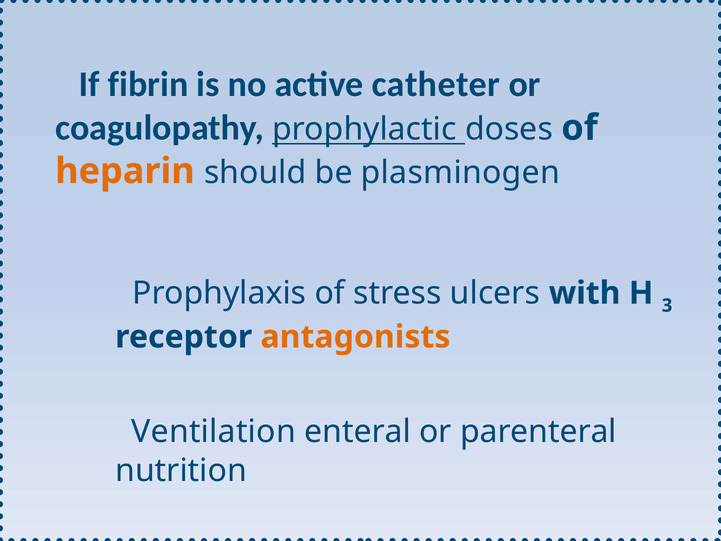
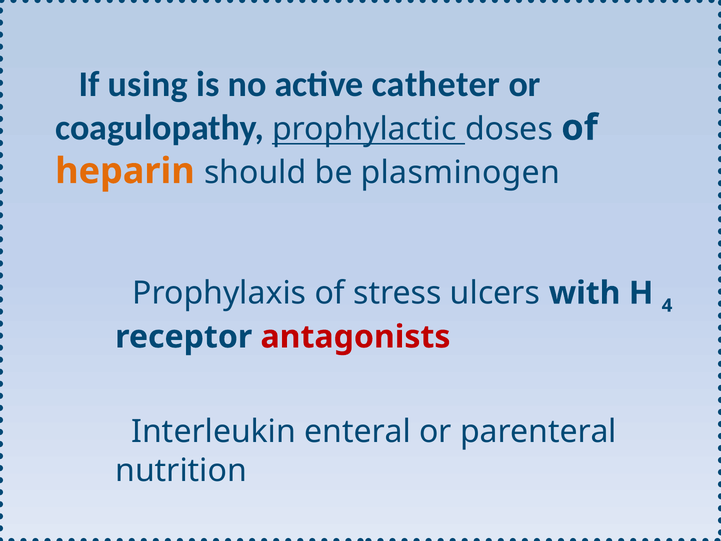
fibrin: fibrin -> using (148, 85)
3: 3 -> 4 (667, 305)
antagonists colour: orange -> red (355, 337)
Ventilation: Ventilation -> Interleukin (214, 431)
